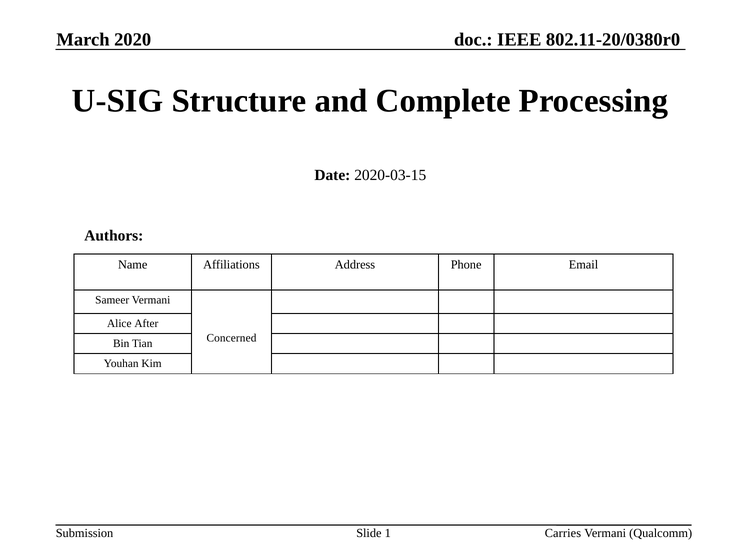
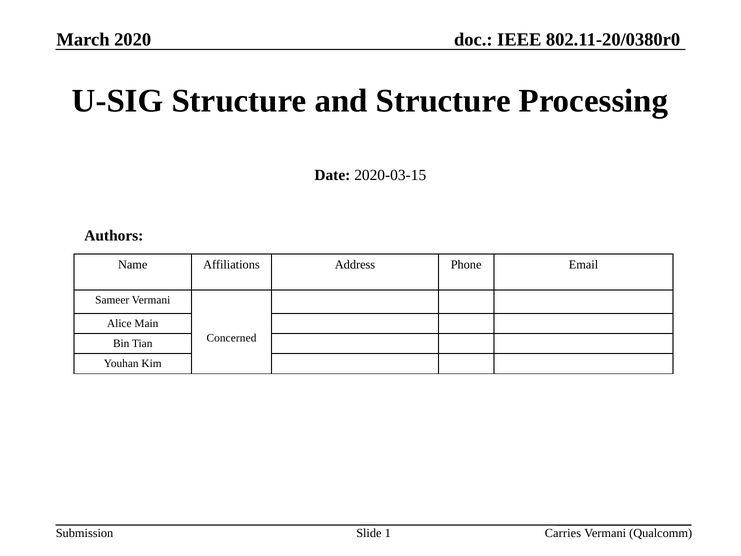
and Complete: Complete -> Structure (443, 101)
After: After -> Main (146, 324)
